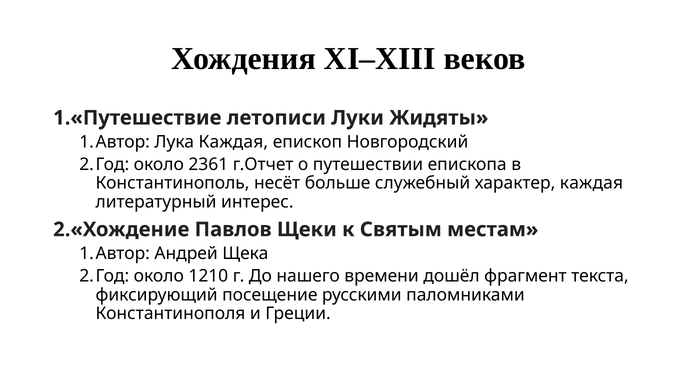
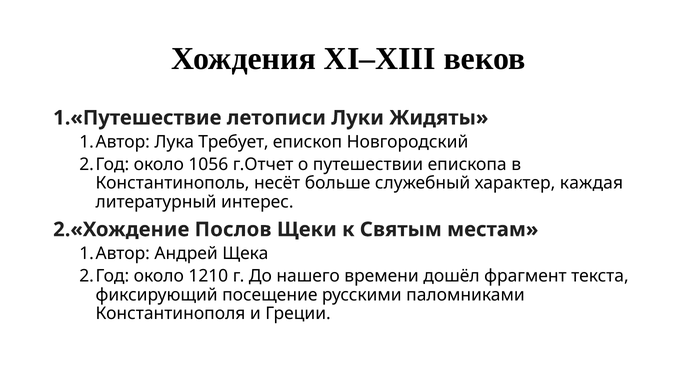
Лука Каждая: Каждая -> Требует (233, 142)
2361: 2361 -> 1056 (208, 164)
Павлов: Павлов -> Послов (233, 230)
